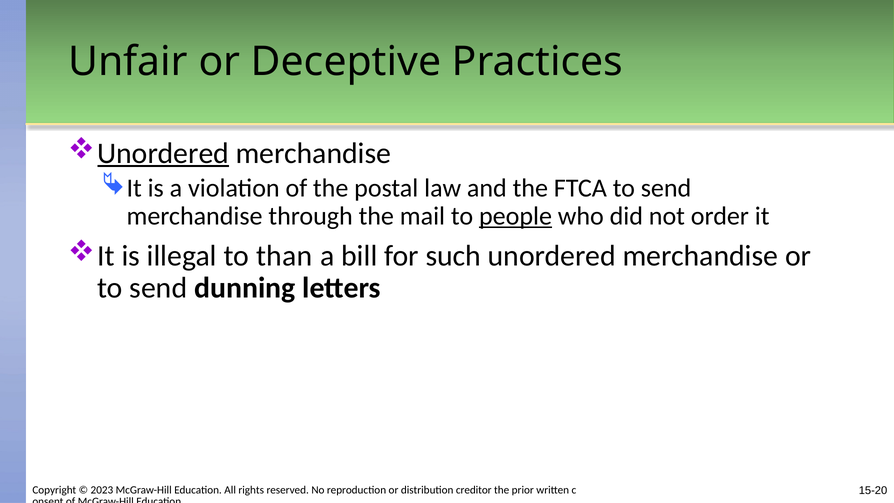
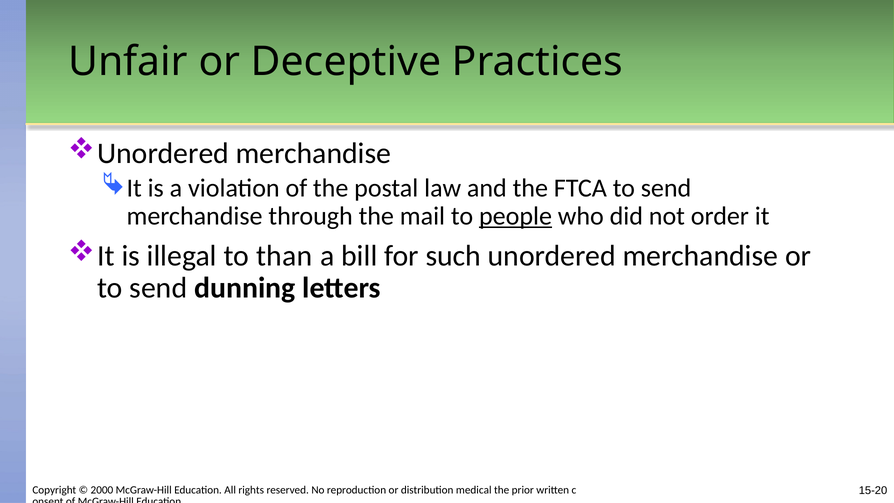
Unordered underline: present -> none (163, 153)
2023: 2023 -> 2000 (102, 490)
creditor: creditor -> medical (474, 490)
